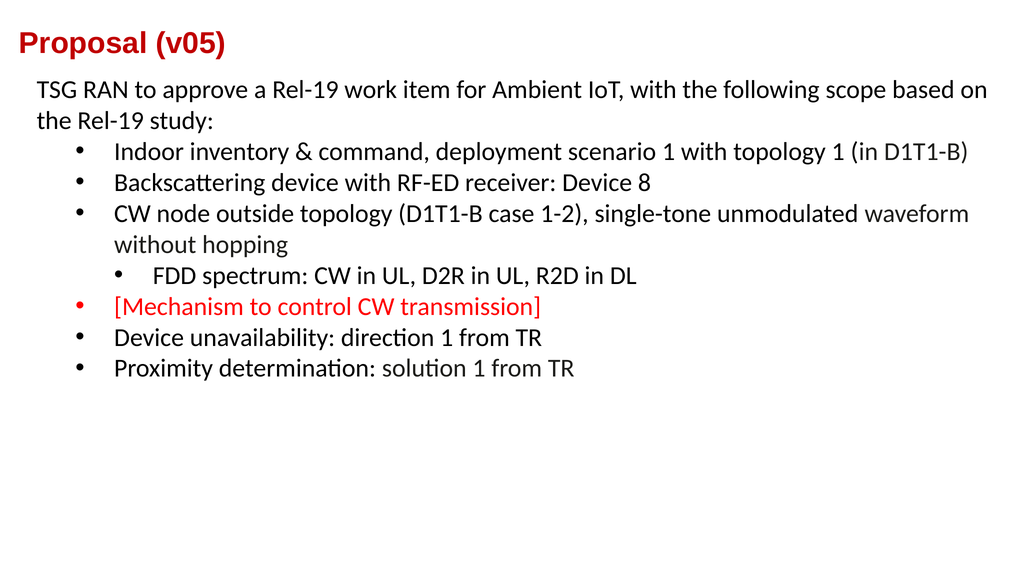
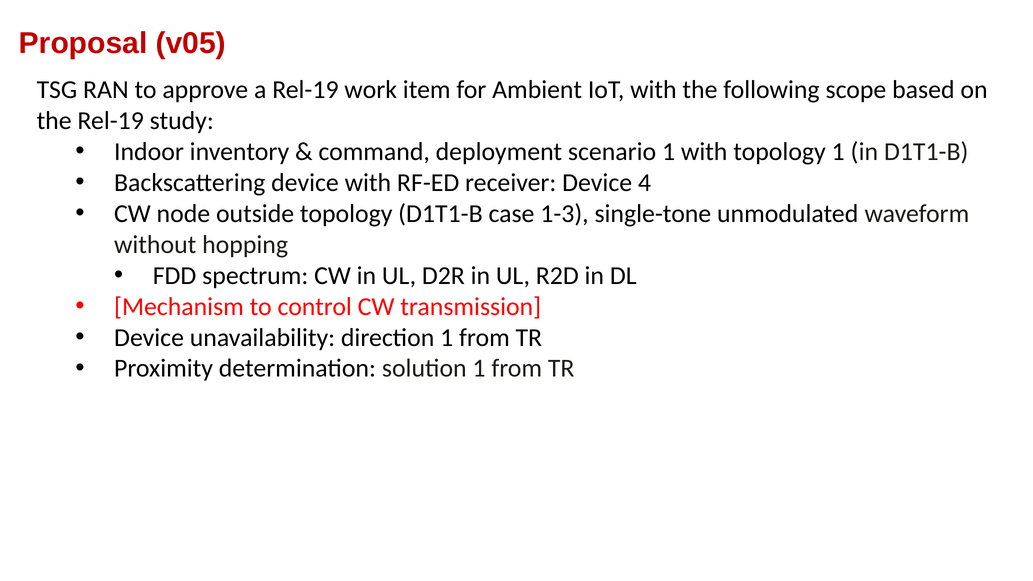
8: 8 -> 4 (644, 182)
1-2: 1-2 -> 1-3 (564, 213)
